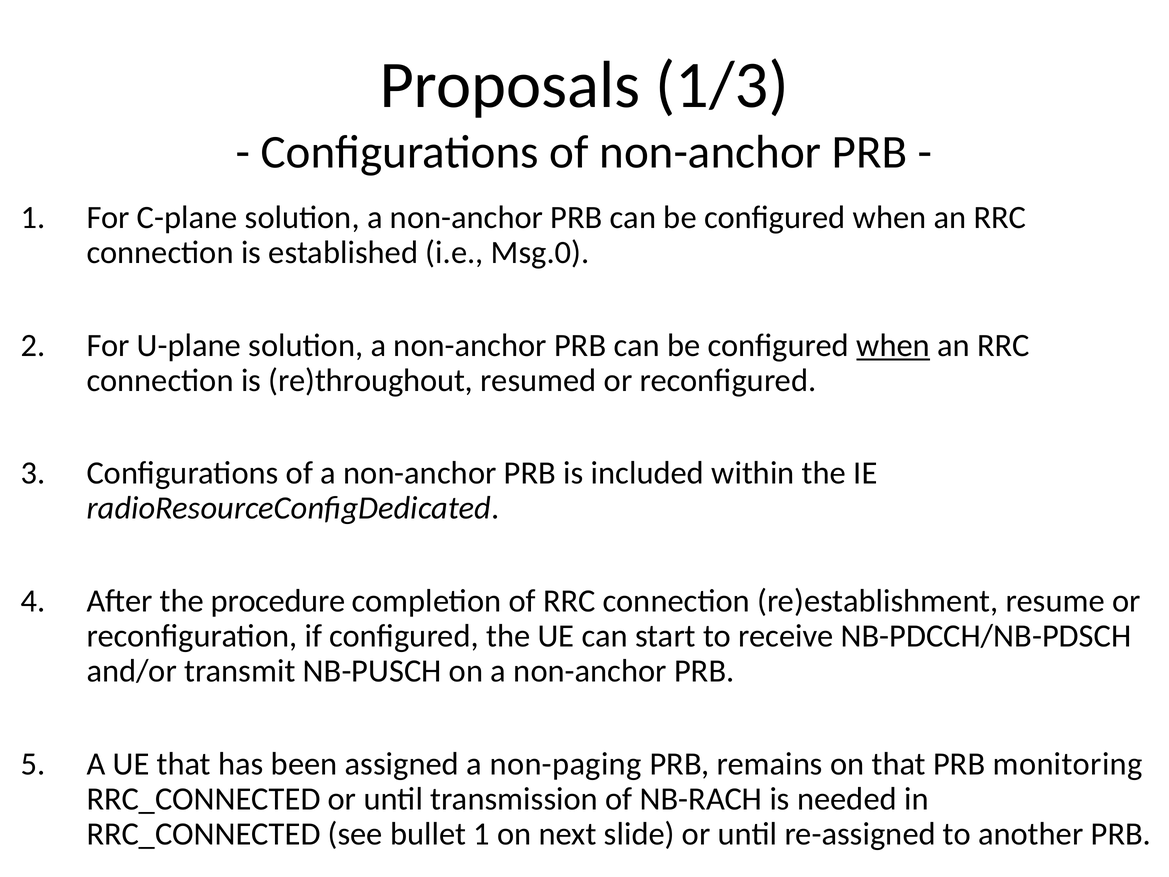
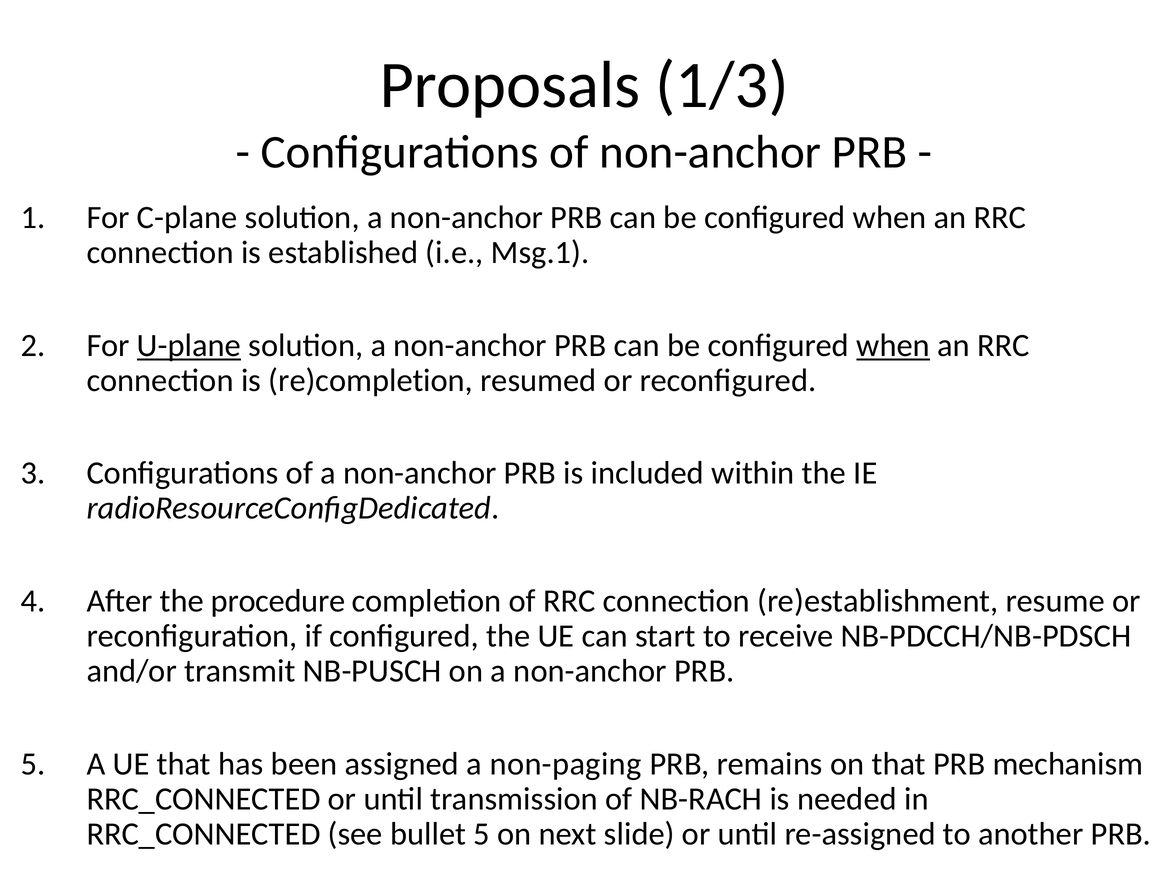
Msg.0: Msg.0 -> Msg.1 (540, 252)
U-plane underline: none -> present (189, 345)
re)throughout: re)throughout -> re)completion (371, 380)
monitoring: monitoring -> mechanism (1068, 764)
bullet 1: 1 -> 5 (482, 834)
